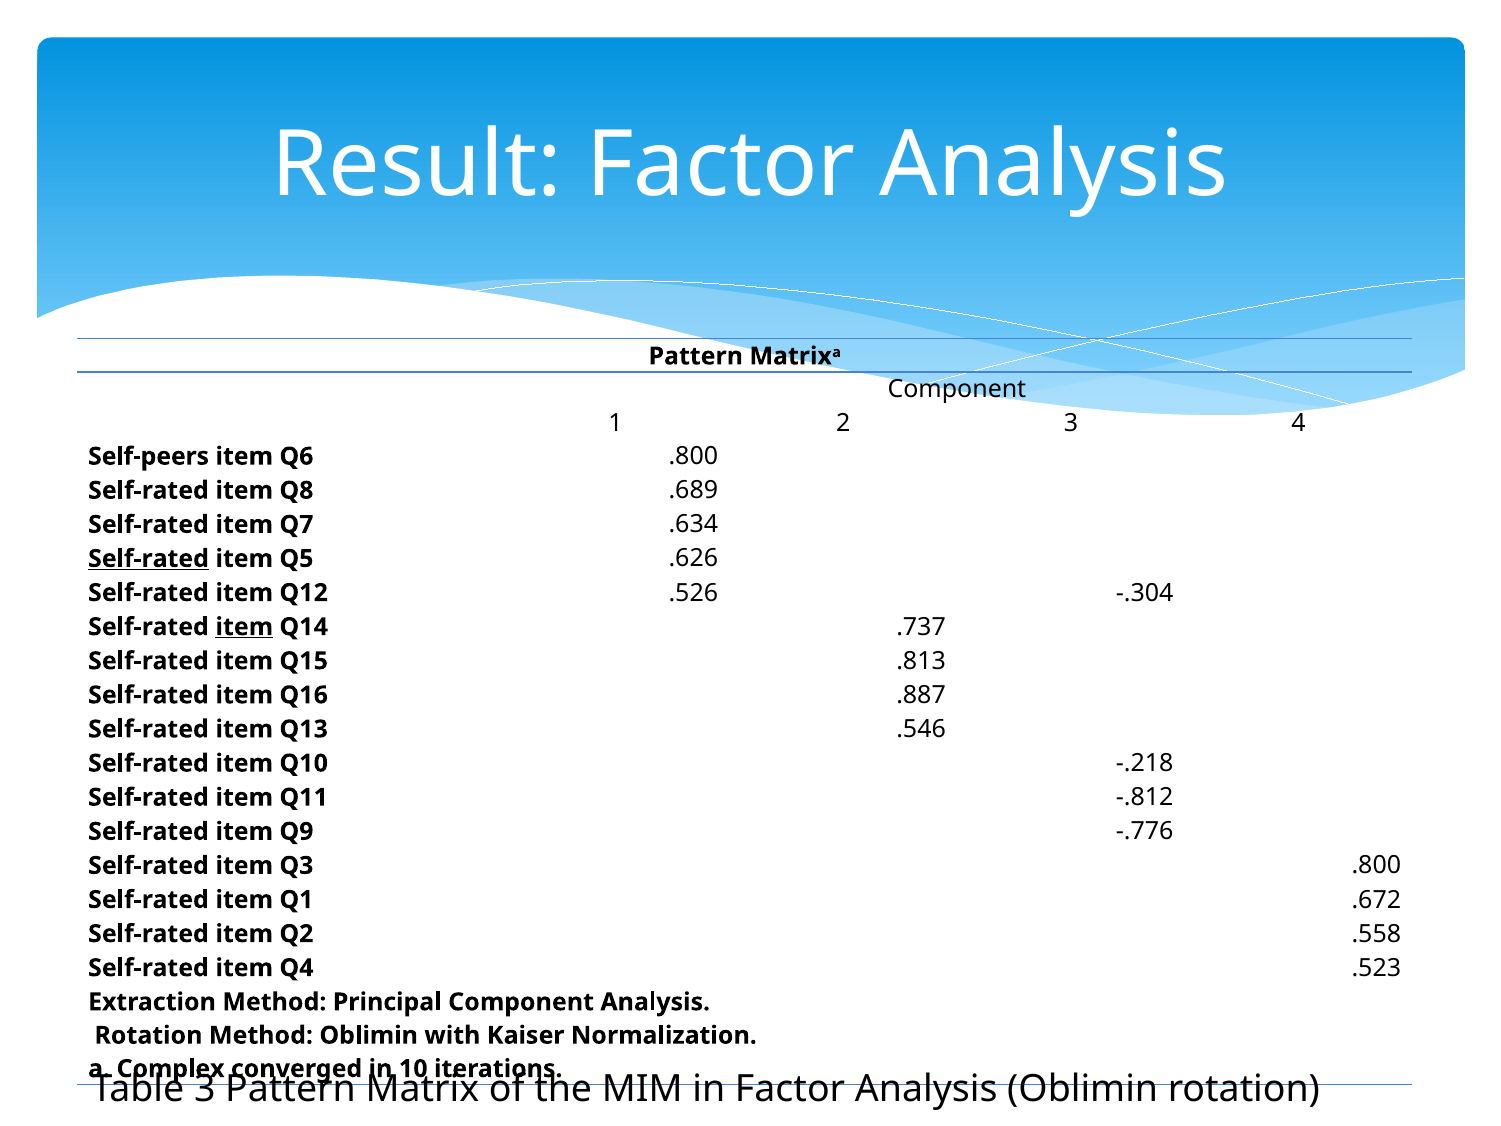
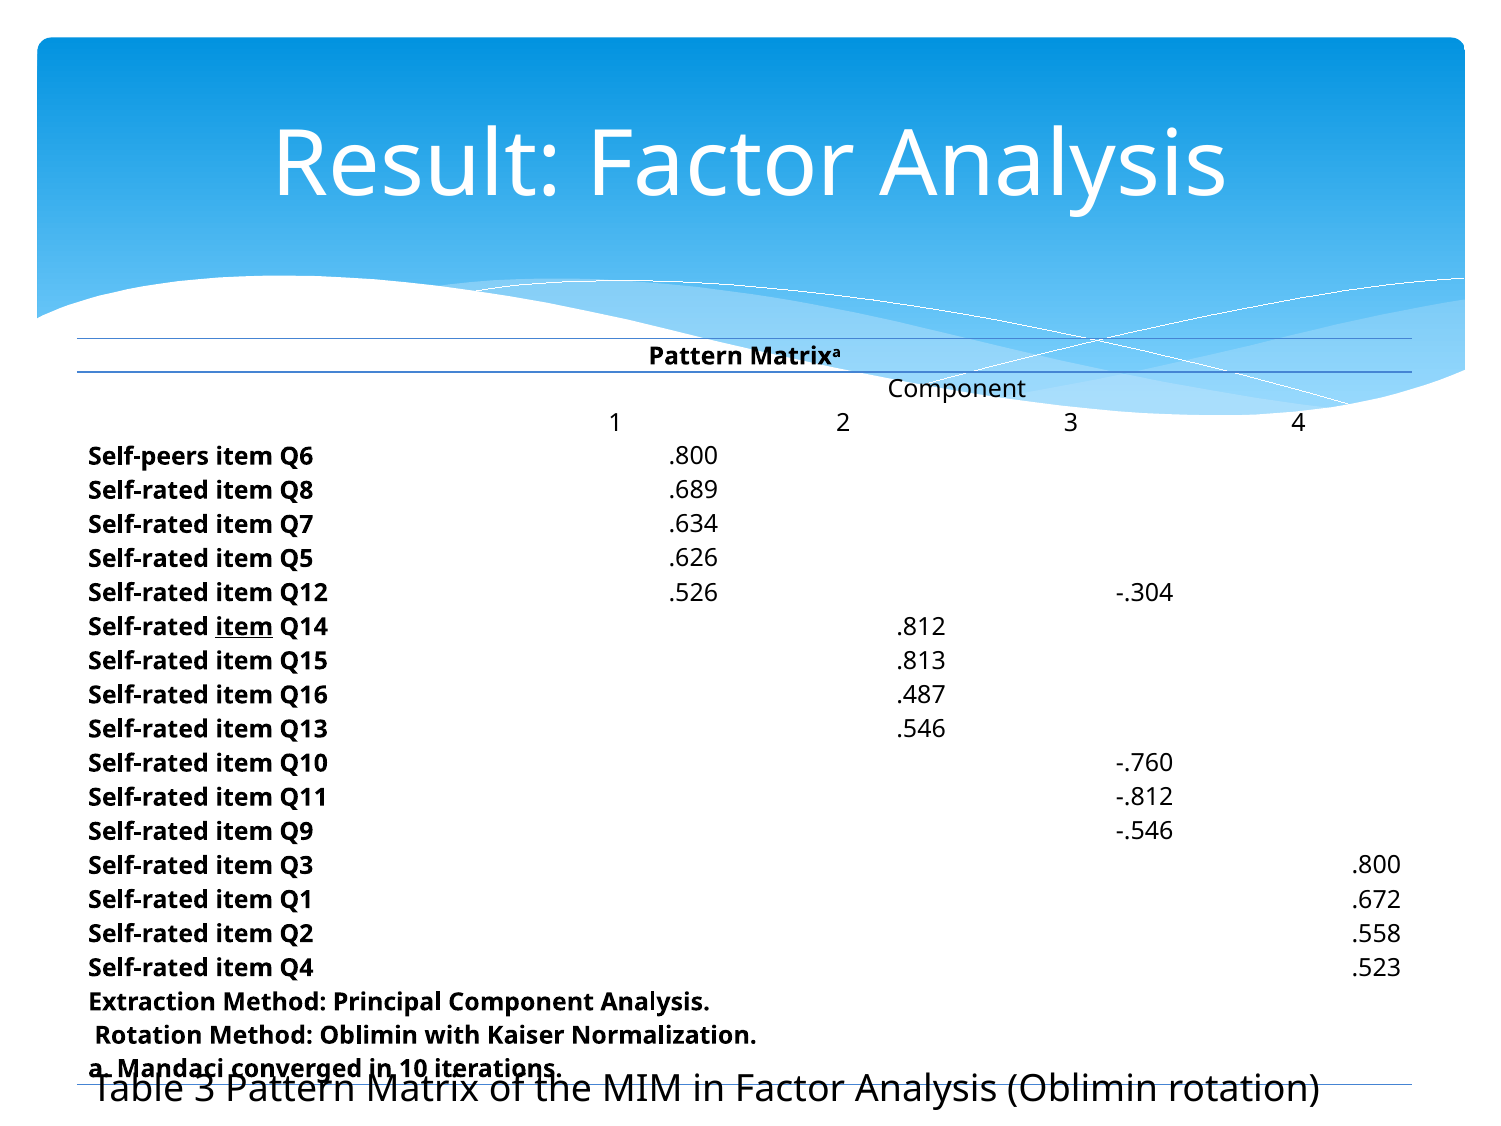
Self-rated underline: present -> none (148, 559)
.737: .737 -> .812 (921, 627)
.887: .887 -> .487 (921, 695)
-.218: -.218 -> -.760 (1145, 763)
-.776: -.776 -> -.546 (1145, 831)
Complex: Complex -> Mandaci (170, 1069)
